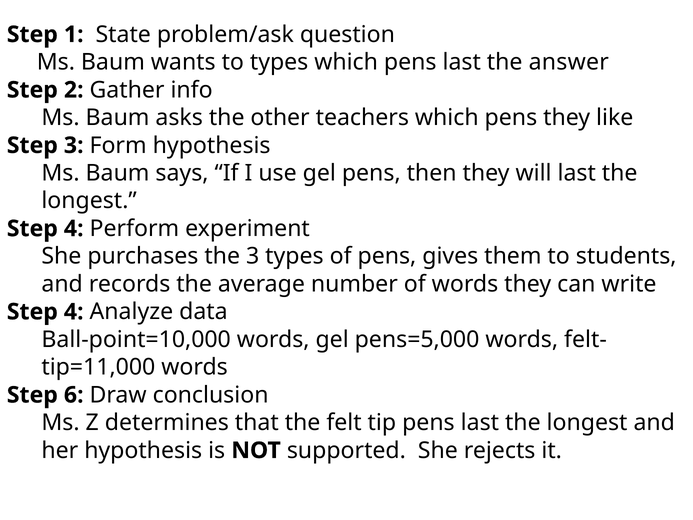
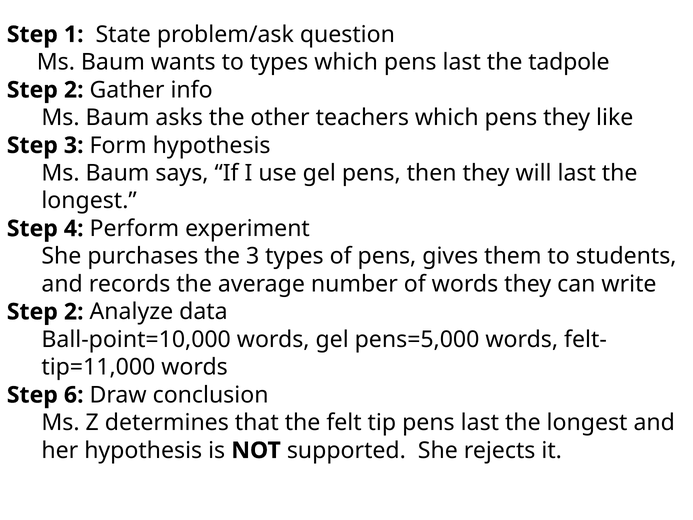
answer: answer -> tadpole (569, 62)
4: 4 -> 2 (74, 312)
